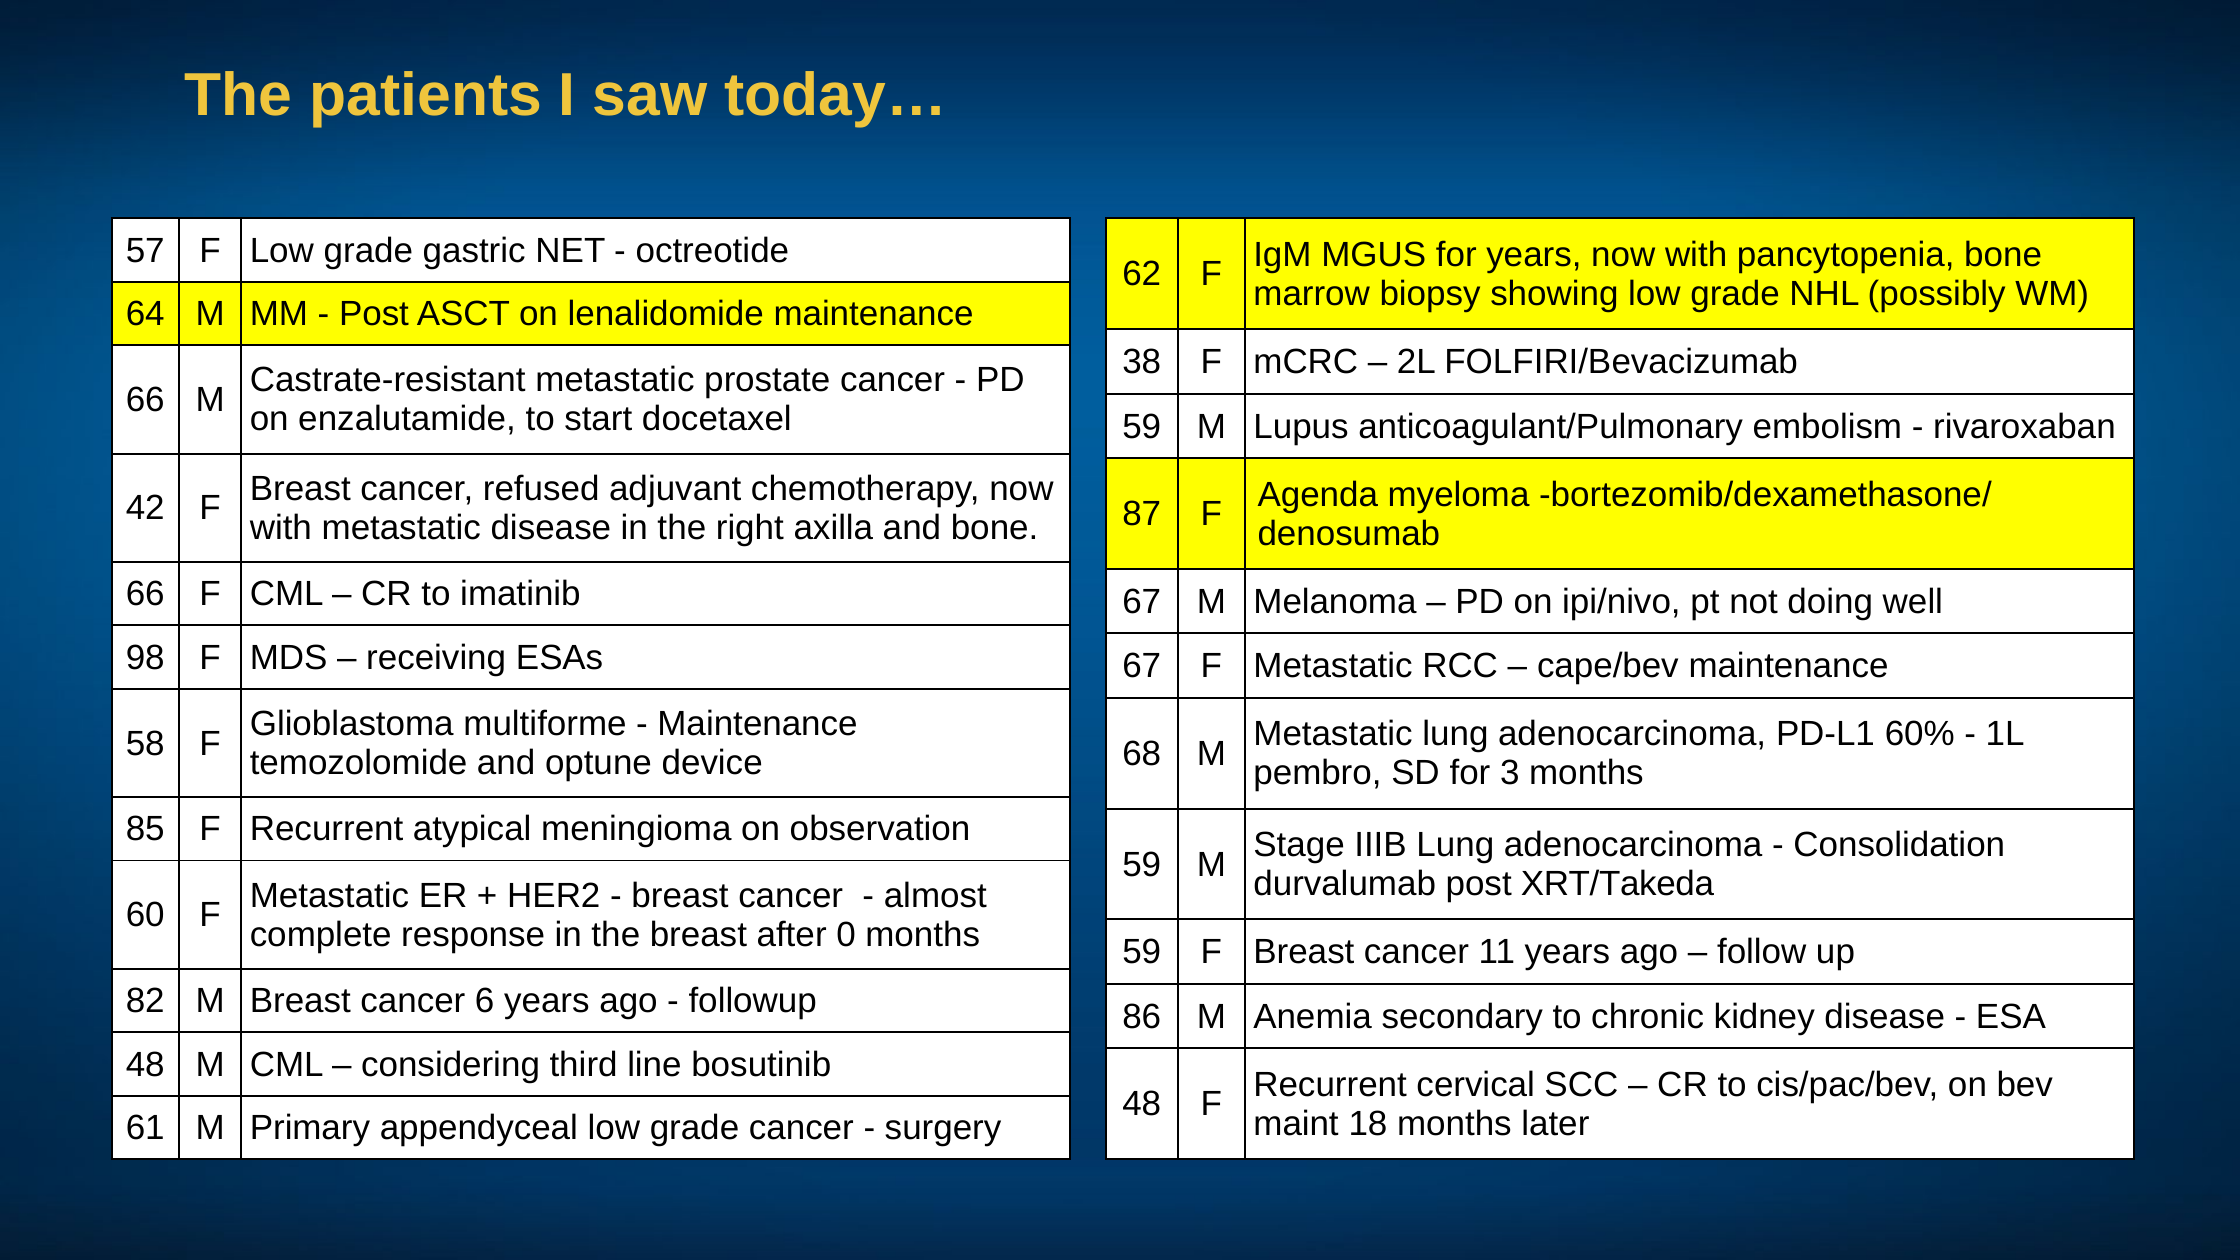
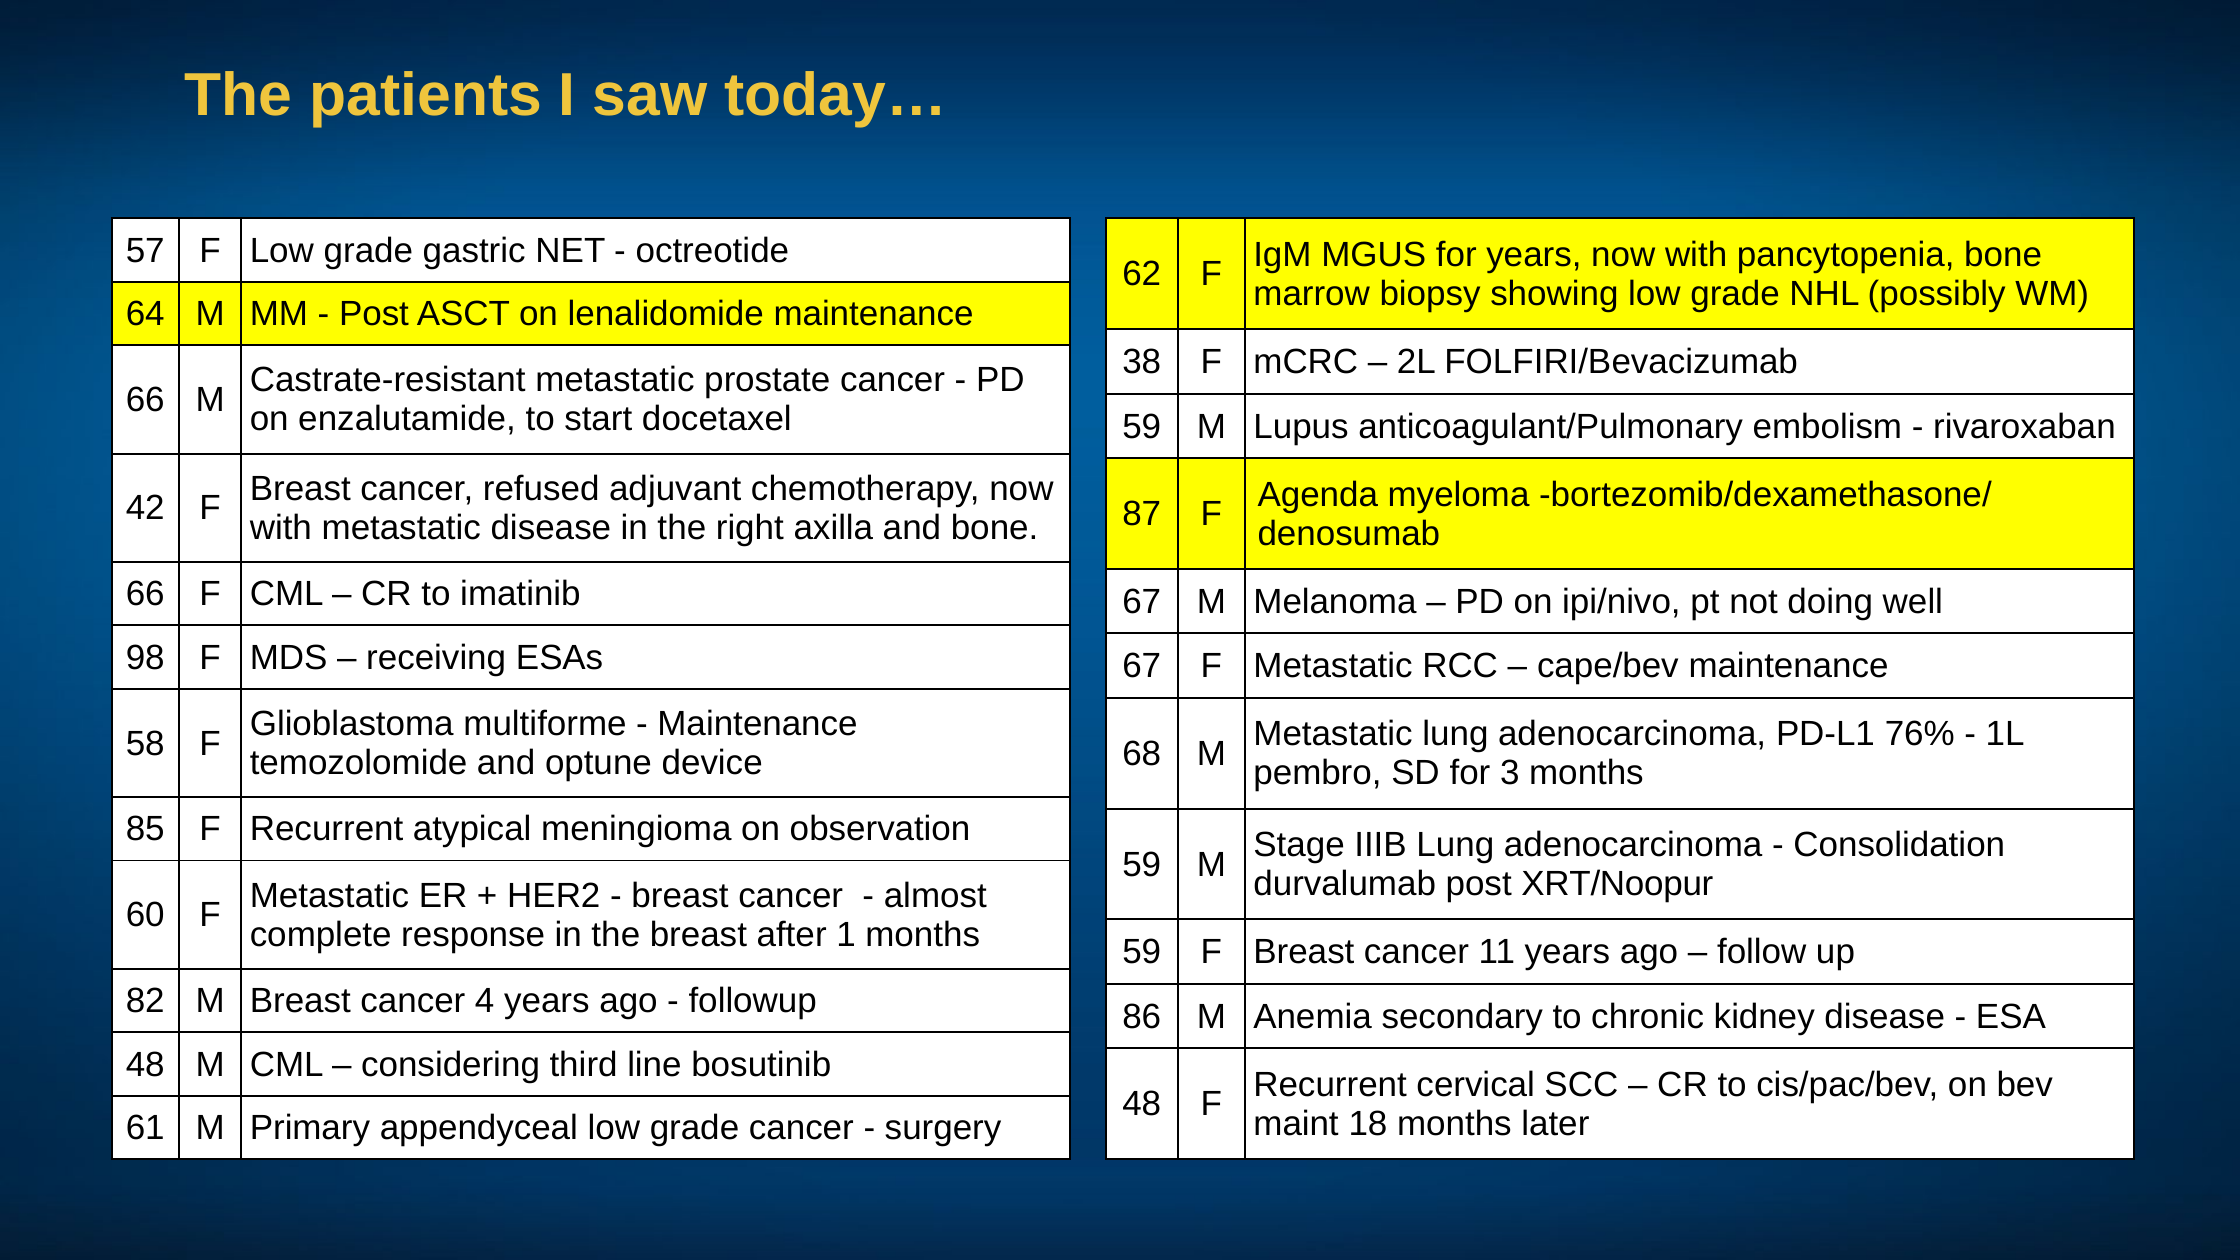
60%: 60% -> 76% (1920, 734)
XRT/Takeda: XRT/Takeda -> XRT/Noopur (1617, 884)
0: 0 -> 1 (846, 935)
6: 6 -> 4 (485, 1001)
